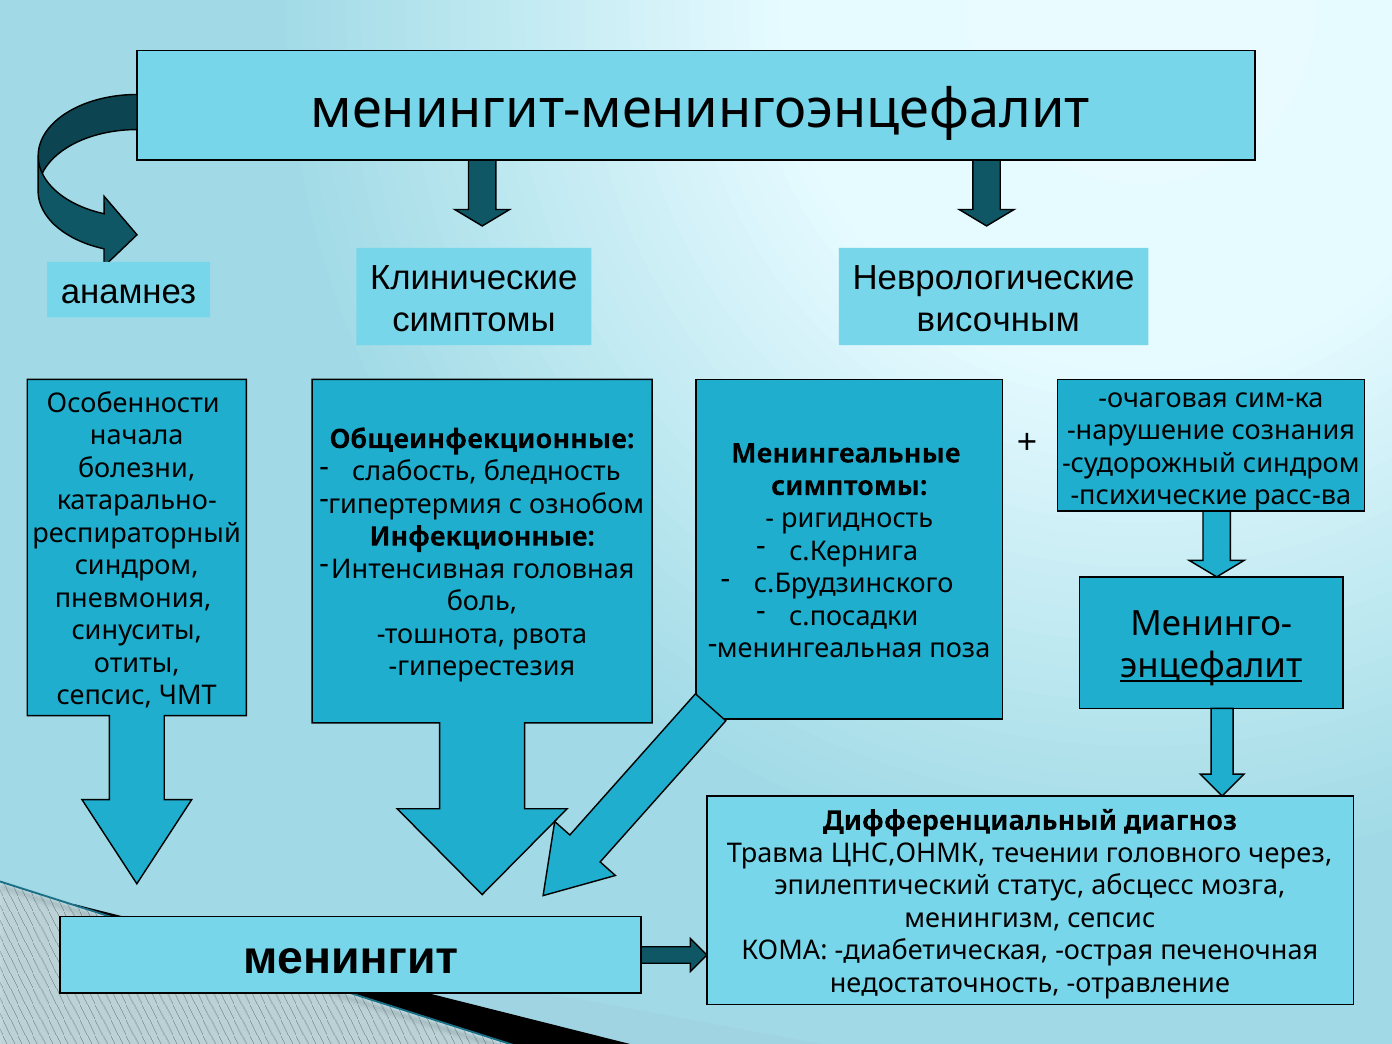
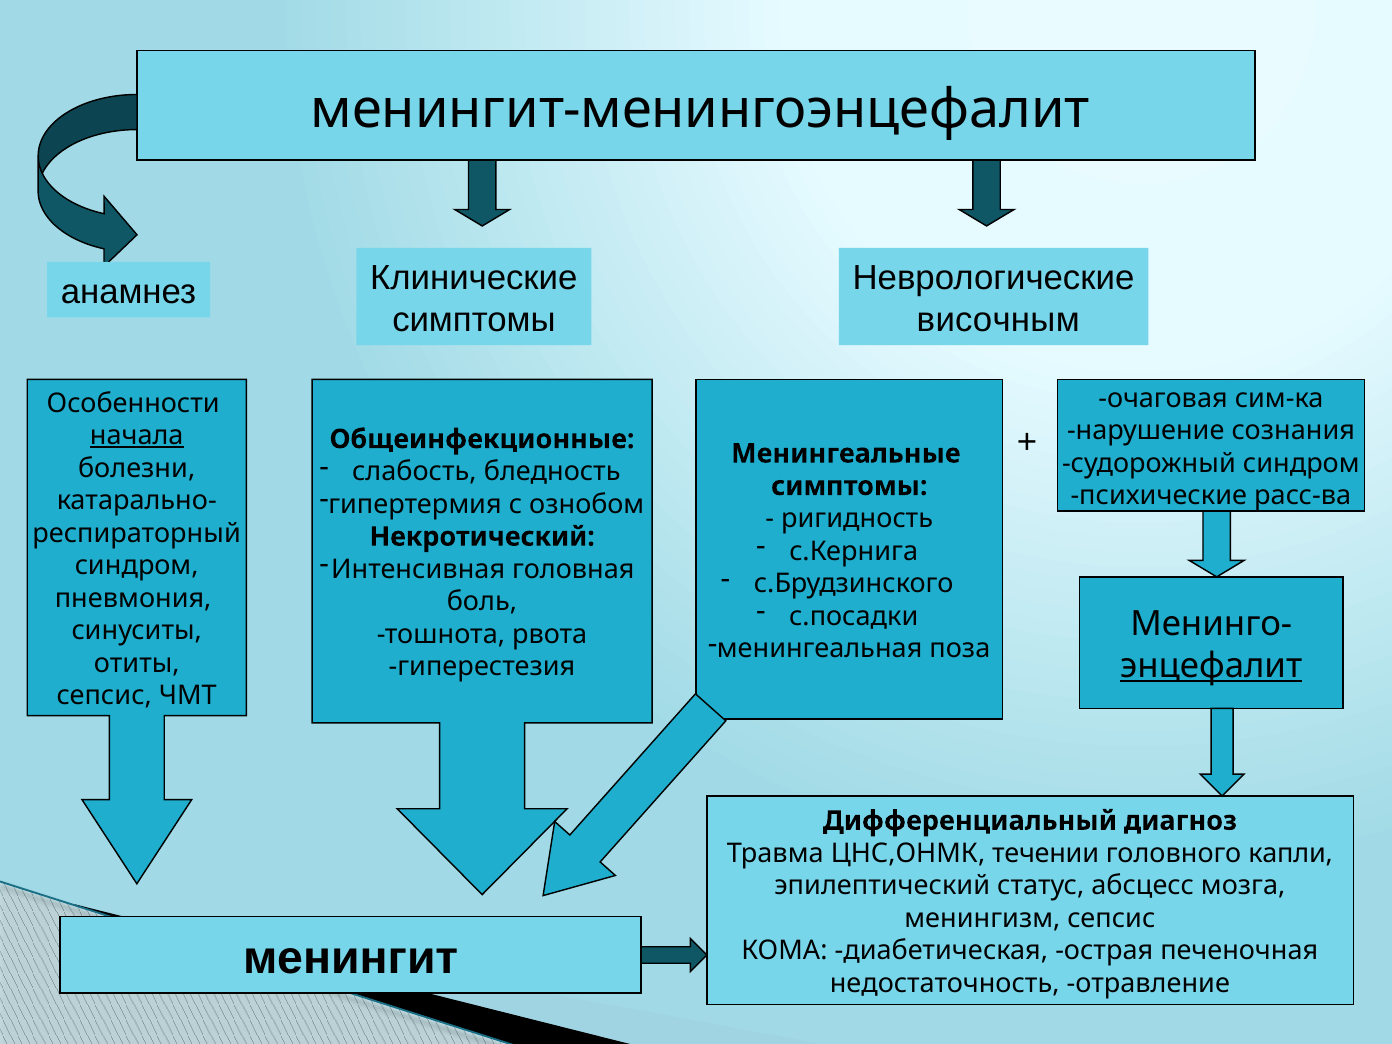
начала underline: none -> present (137, 436)
Инфекционные: Инфекционные -> Некротический (482, 537)
через: через -> капли (1291, 853)
